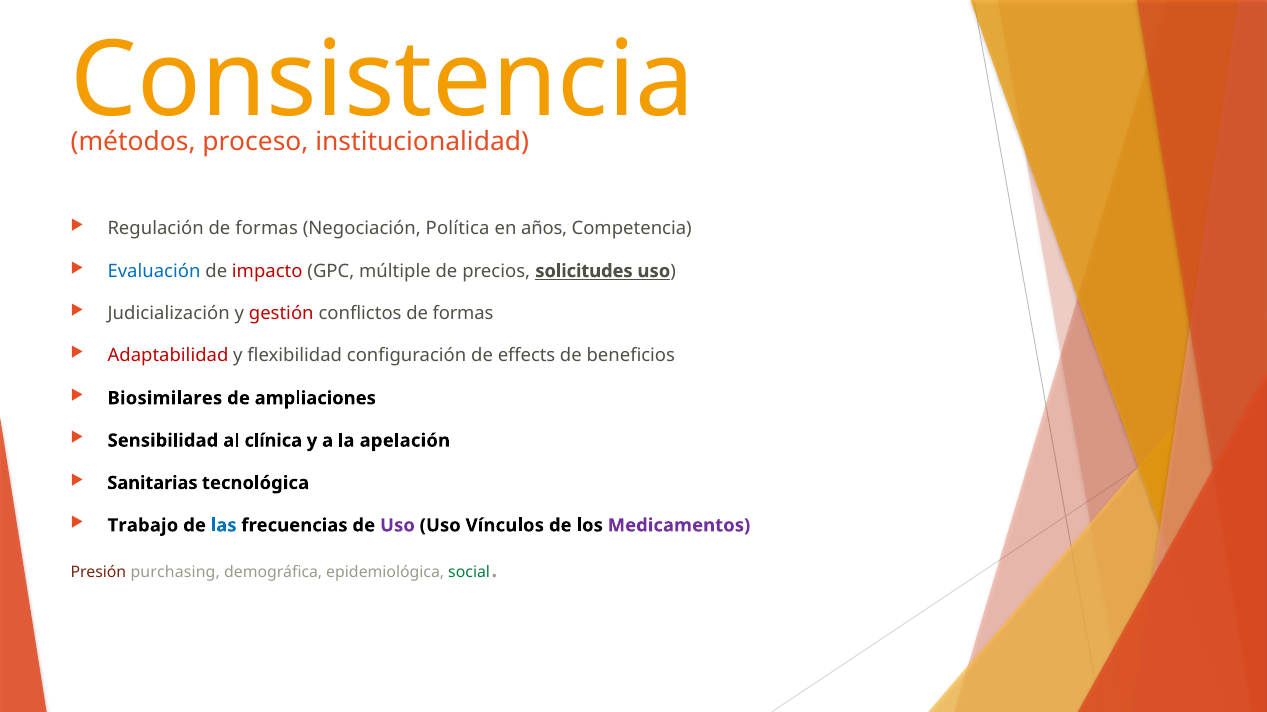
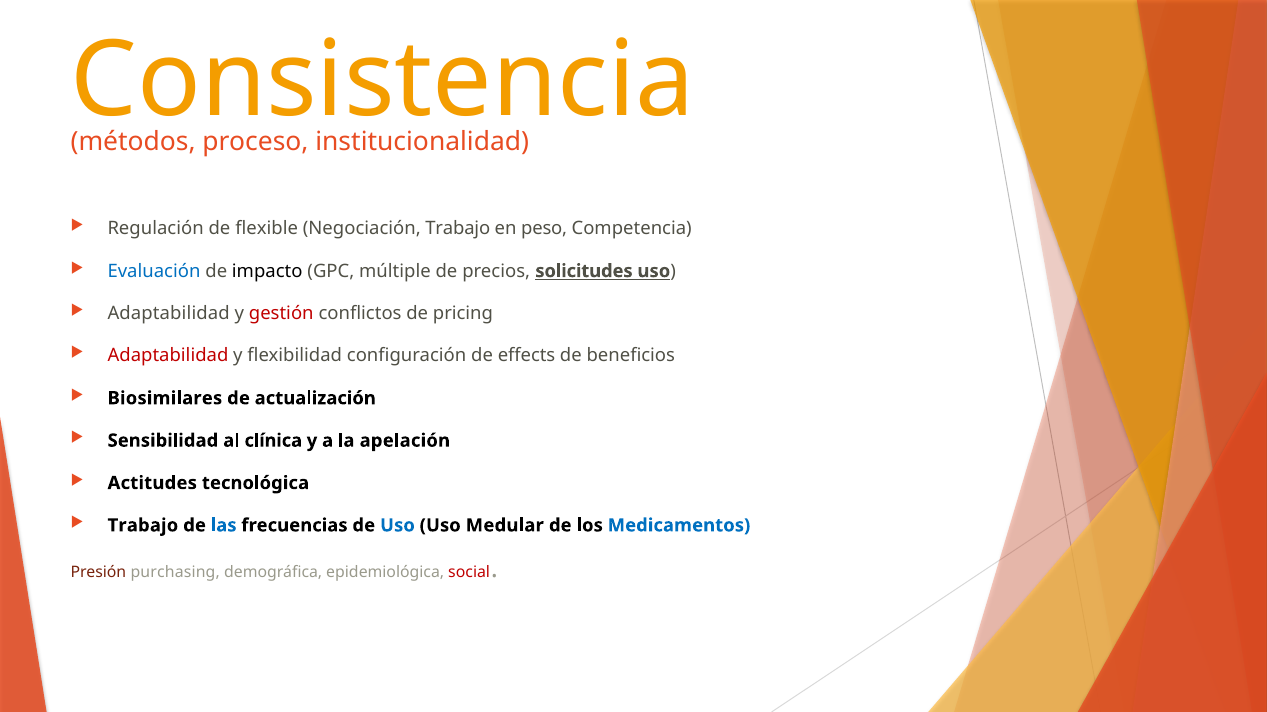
Regulación de formas: formas -> flexible (267, 229)
Negociación Política: Política -> Trabajo (458, 229)
años: años -> peso (544, 229)
impacto colour: red -> black (267, 271)
Judicialización: Judicialización -> Adaptabilidad (169, 314)
conflictos de formas: formas -> pricing (463, 314)
ampliaciones: ampliaciones -> actualización (315, 399)
Sanitarias: Sanitarias -> Actitudes (152, 483)
Uso colour: purple -> blue (397, 526)
Vínculos: Vínculos -> Medular (505, 526)
Medicamentos colour: purple -> blue (679, 526)
social colour: green -> red (469, 573)
